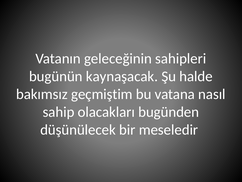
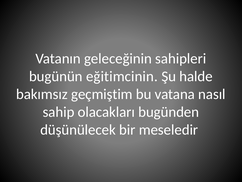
kaynaşacak: kaynaşacak -> eğitimcinin (122, 76)
